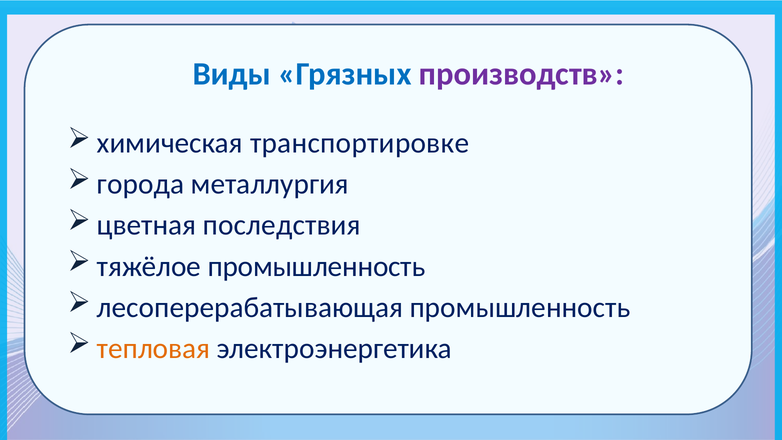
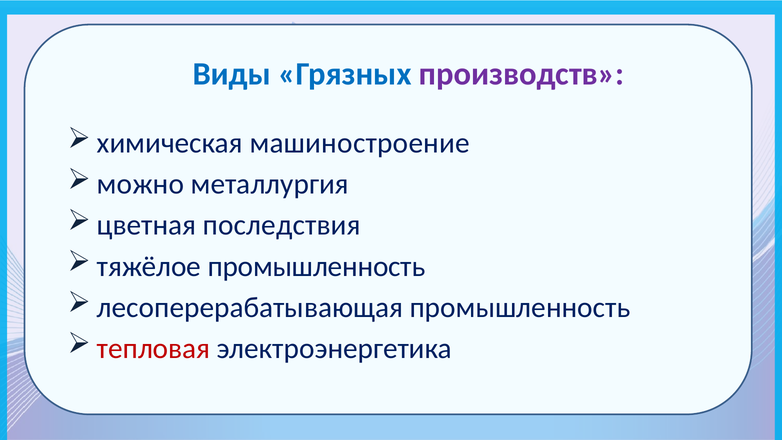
транспортировке: транспортировке -> машиностроение (360, 143)
города: города -> можно (141, 184)
тепловая colour: orange -> red (154, 348)
